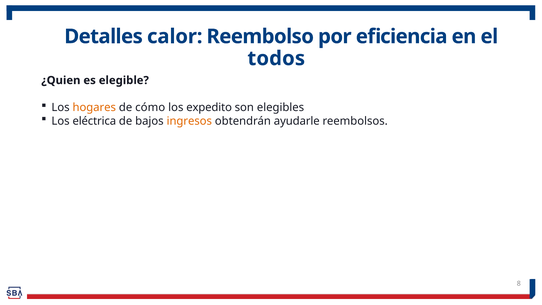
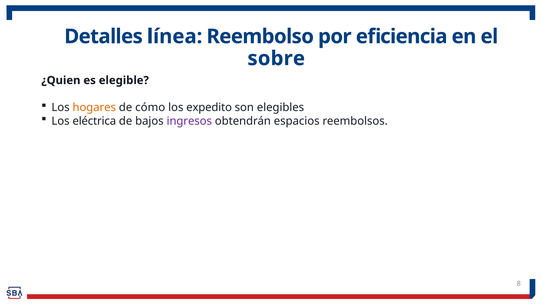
calor: calor -> línea (175, 36)
todos: todos -> sobre (276, 58)
ingresos colour: orange -> purple (189, 121)
ayudarle: ayudarle -> espacios (297, 121)
